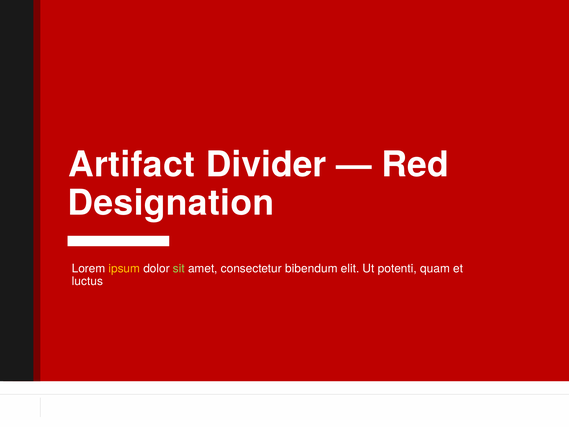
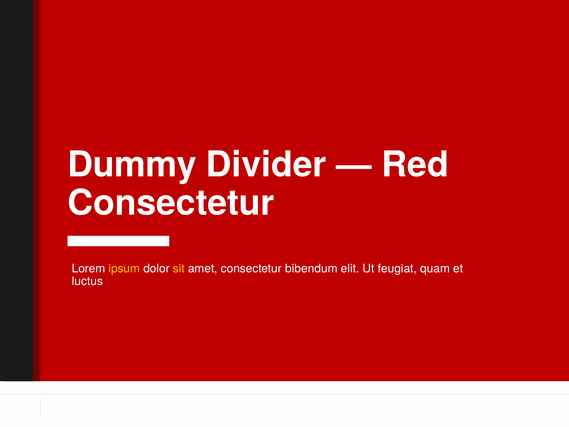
Artifact: Artifact -> Dummy (132, 165)
Designation: Designation -> Consectetur (171, 203)
sit colour: light green -> yellow (179, 268)
potenti: potenti -> feugiat (397, 268)
